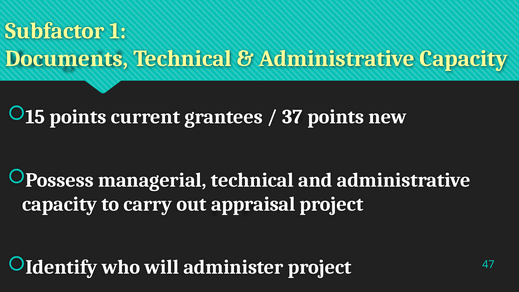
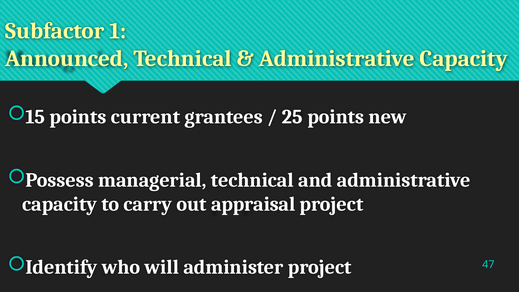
Documents: Documents -> Announced (67, 59)
37: 37 -> 25 (292, 117)
